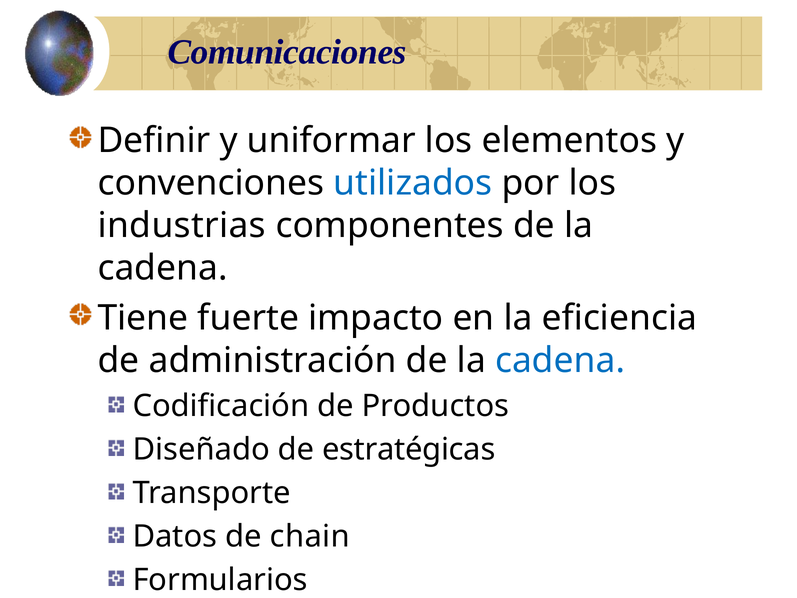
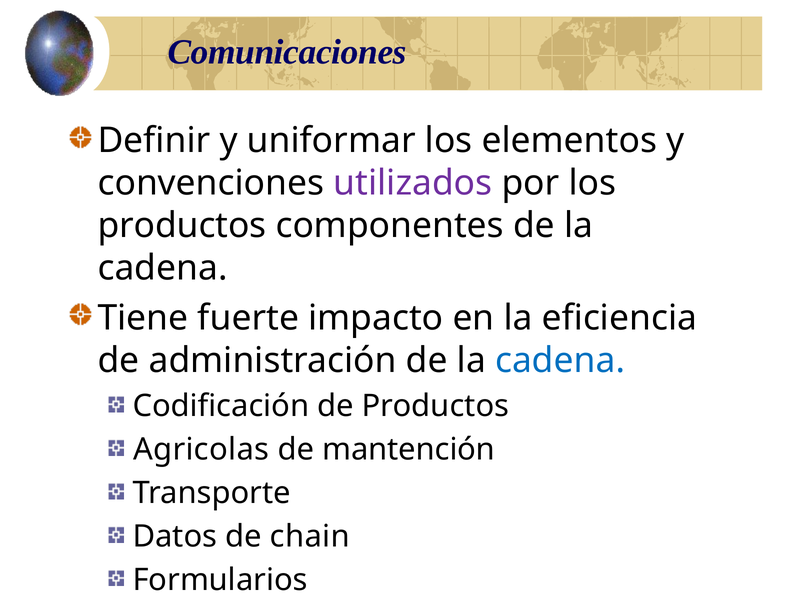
utilizados colour: blue -> purple (413, 183)
industrias: industrias -> productos (182, 226)
Diseñado: Diseñado -> Agricolas (201, 449)
estratégicas: estratégicas -> mantención (409, 449)
